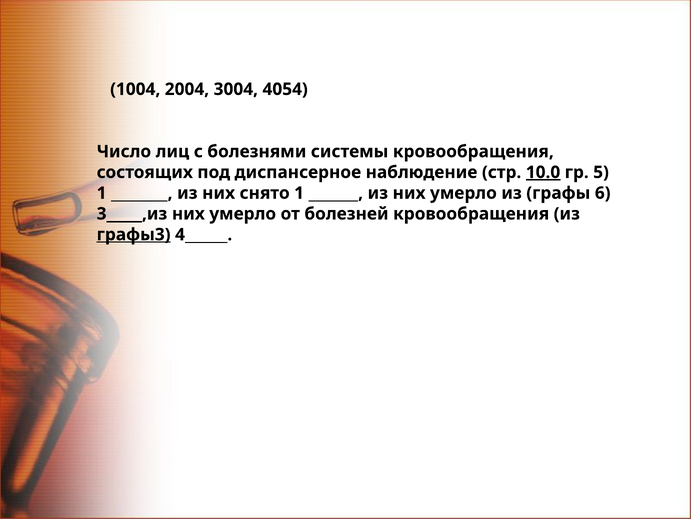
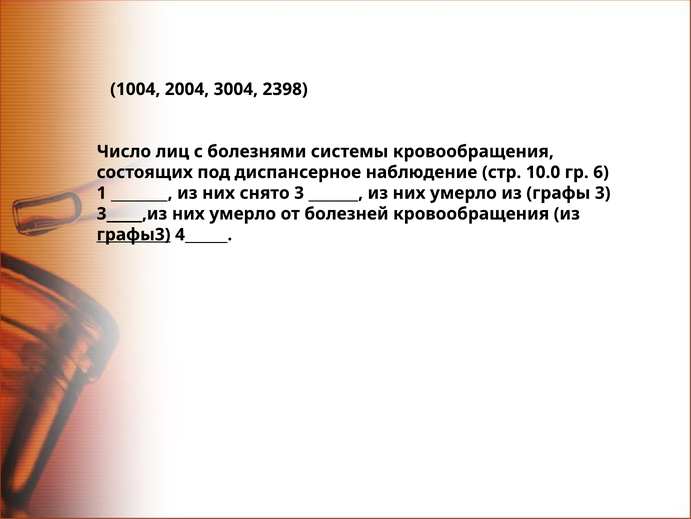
4054: 4054 -> 2398 (285, 89)
10.0 underline: present -> none (543, 172)
5: 5 -> 6 (601, 172)
снято 1: 1 -> 3 (299, 193)
графы 6: 6 -> 3 (603, 193)
